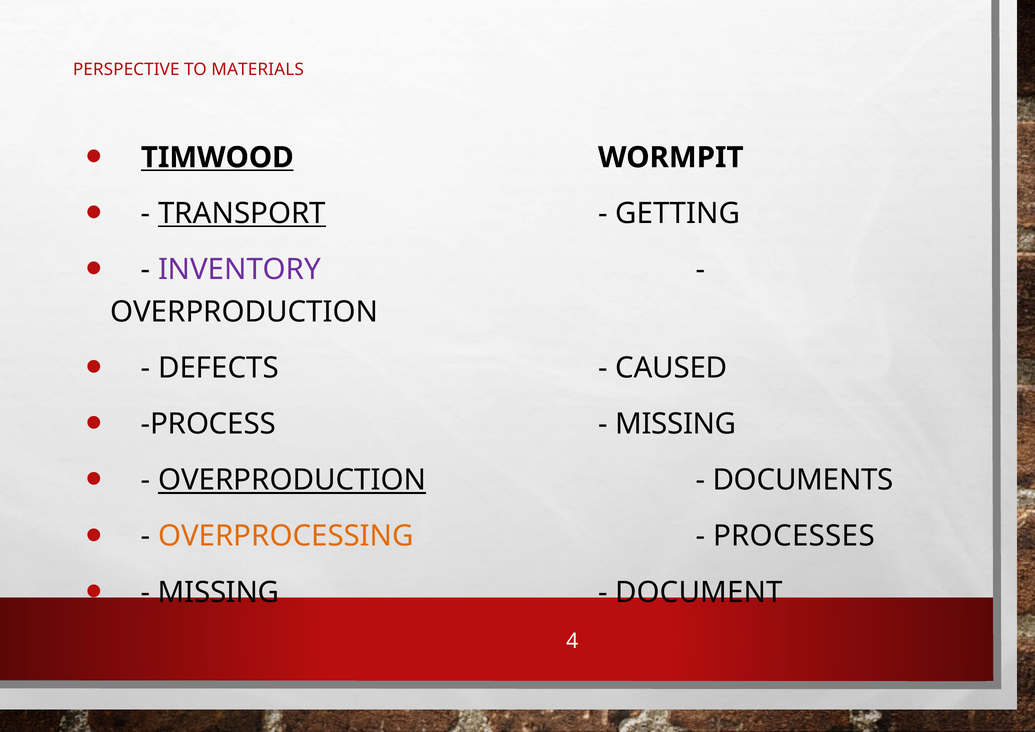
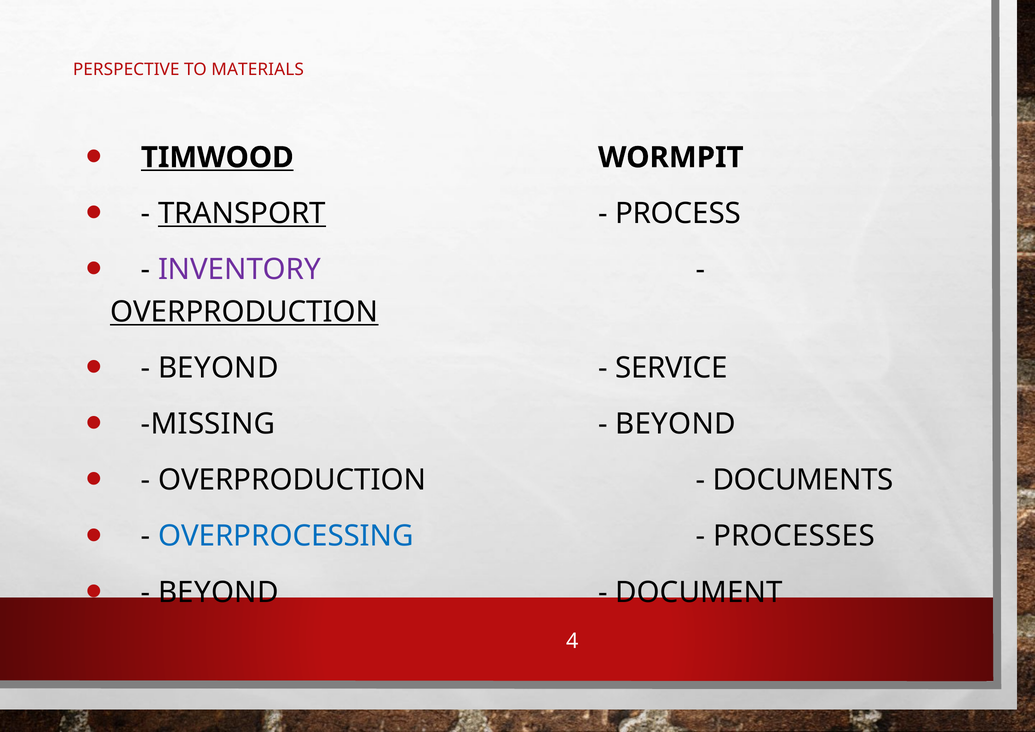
GETTING: GETTING -> PROCESS (678, 214)
OVERPRODUCTION underline: none -> present (244, 312)
DEFECTS: DEFECTS -> BEYOND (218, 368)
CAUSED: CAUSED -> SERVICE (671, 368)
PROCESS: PROCESS -> MISSING (208, 424)
MISSING: MISSING -> BEYOND (675, 424)
OVERPRODUCTION underline: present -> none (292, 480)
OVERPROCESSING colour: orange -> blue (286, 536)
MISSING: MISSING -> BEYOND (218, 592)
